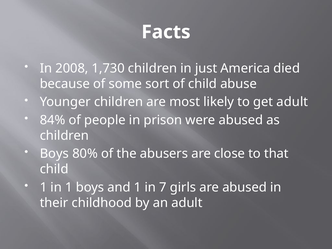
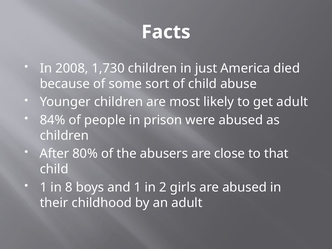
Boys: Boys -> After (54, 154)
in 1: 1 -> 8 (69, 187)
7: 7 -> 2 (163, 187)
